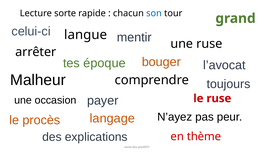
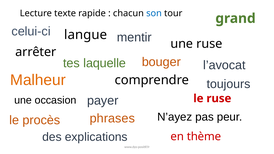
sorte: sorte -> texte (65, 13)
époque: époque -> laquelle (105, 63)
Malheur colour: black -> orange (38, 80)
langage: langage -> phrases (112, 118)
